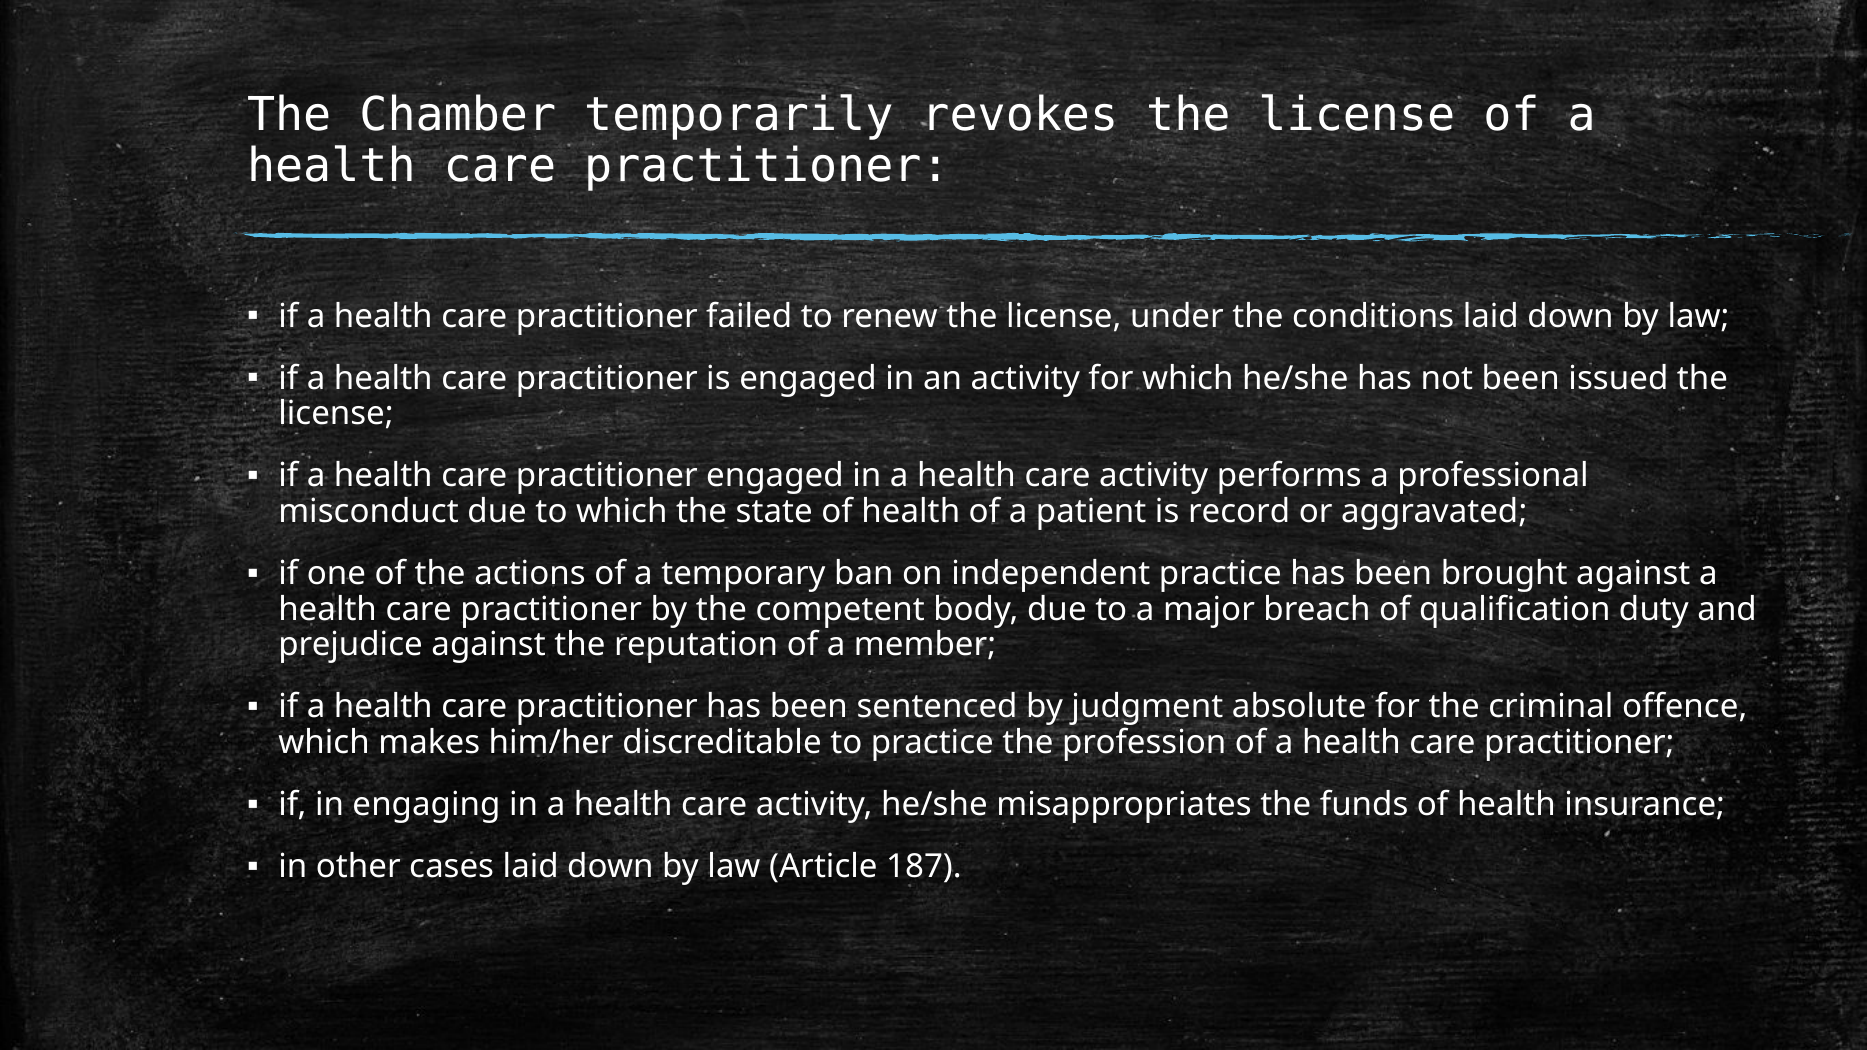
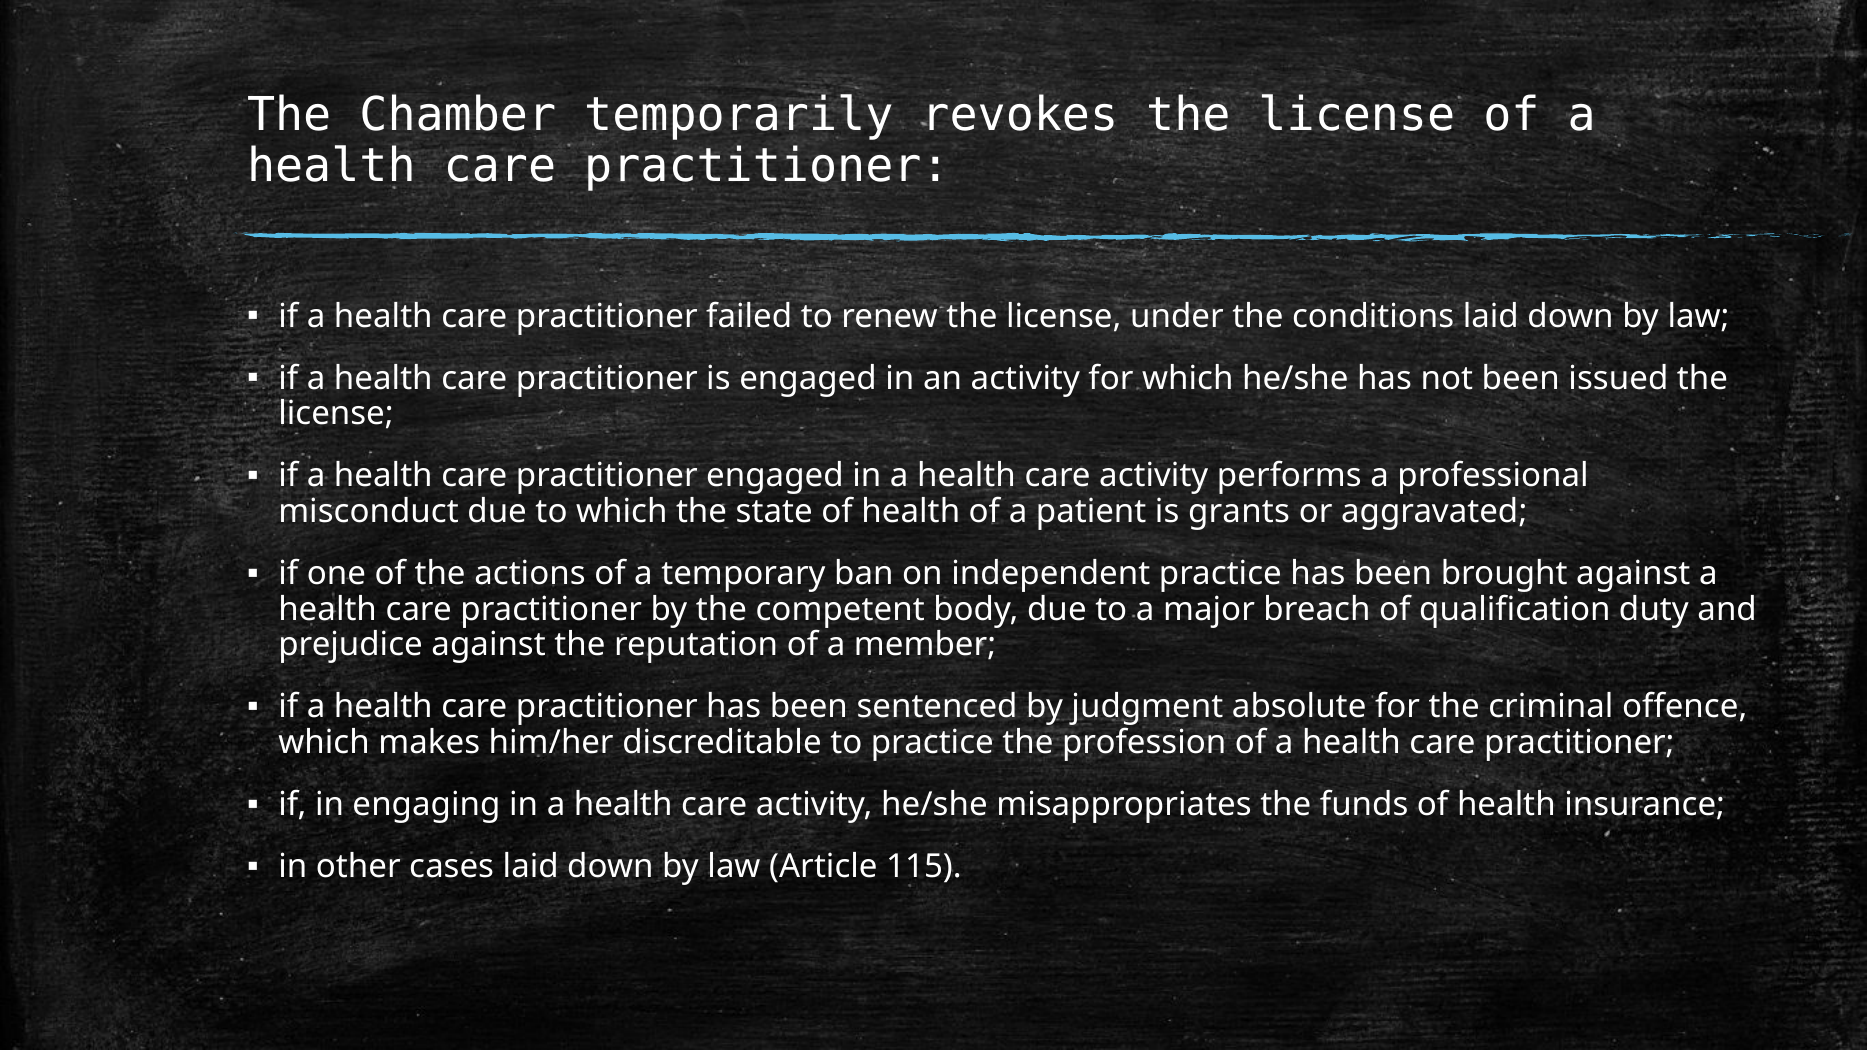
record: record -> grants (1239, 512)
187: 187 -> 115 (924, 867)
